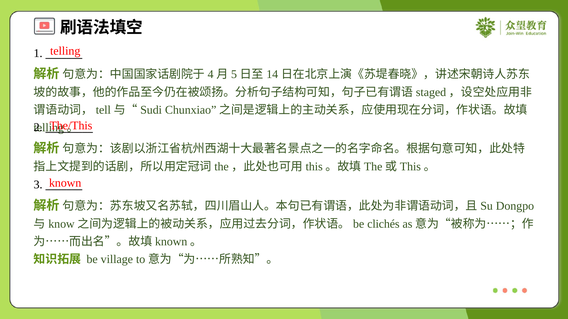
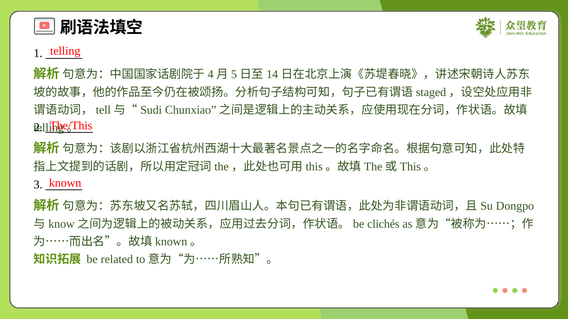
village: village -> related (117, 260)
